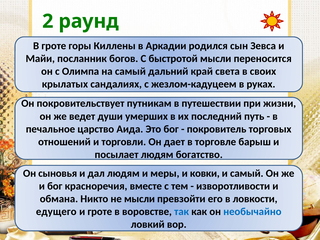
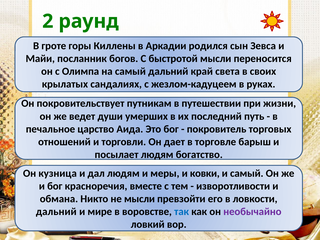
сыновья: сыновья -> кузница (58, 173)
едущего: едущего -> дальний (56, 212)
и гроте: гроте -> мире (100, 212)
необычайно colour: blue -> purple (252, 212)
